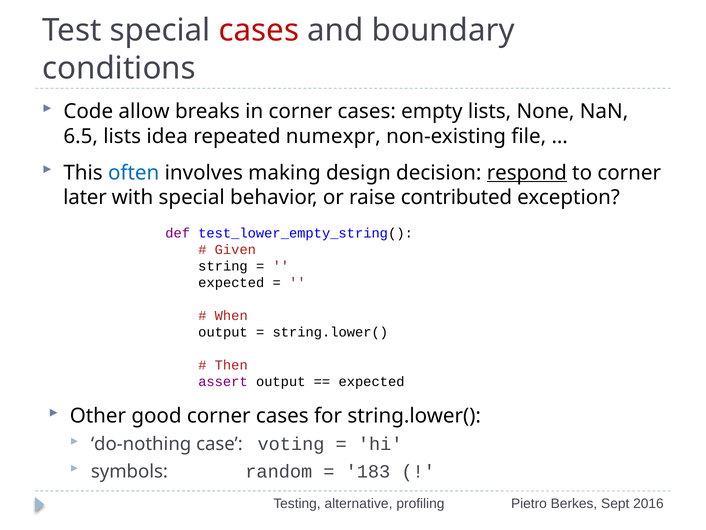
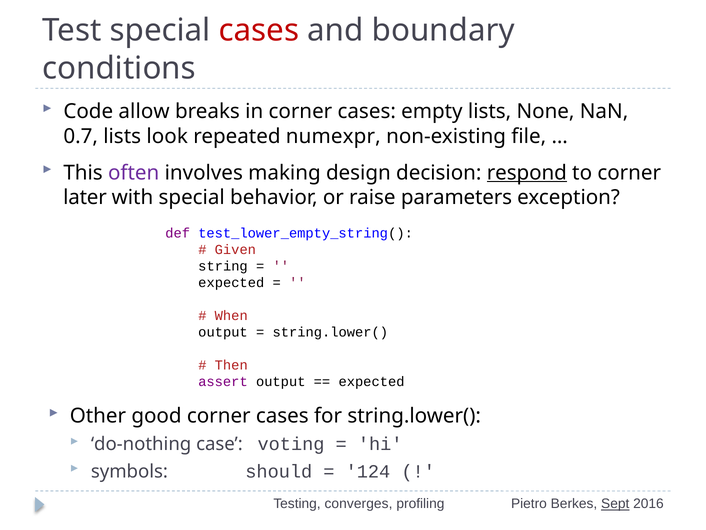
6.5: 6.5 -> 0.7 (81, 136)
idea: idea -> look (167, 136)
often colour: blue -> purple (134, 173)
contributed: contributed -> parameters (456, 197)
random: random -> should (279, 471)
183: 183 -> 124 (368, 471)
alternative: alternative -> converges (358, 503)
Sept underline: none -> present (615, 503)
